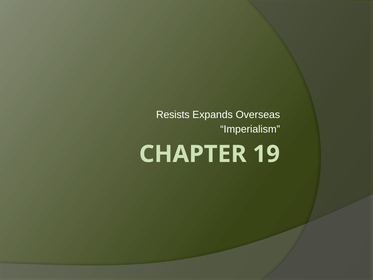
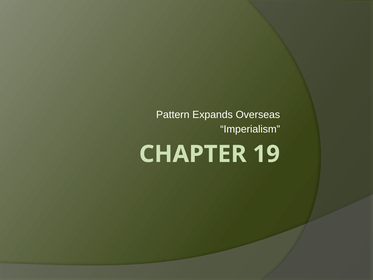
Resists: Resists -> Pattern (173, 114)
